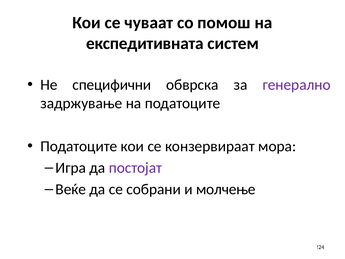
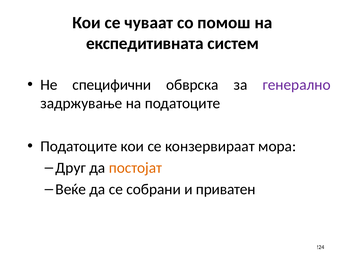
Игра: Игра -> Друг (71, 168)
постојат colour: purple -> orange (135, 168)
молчење: молчење -> приватен (226, 189)
